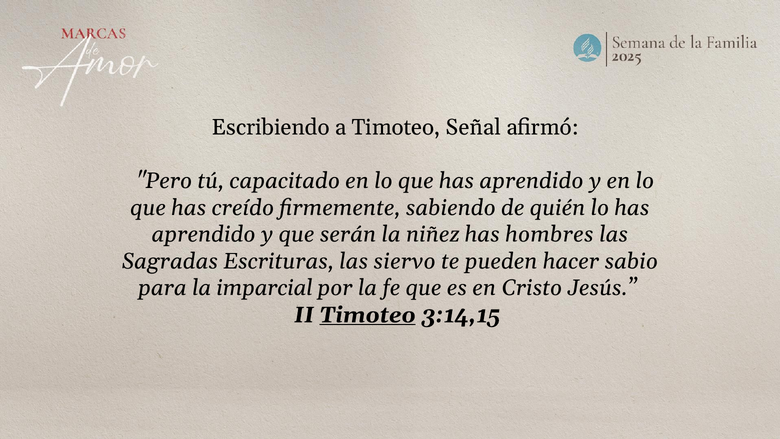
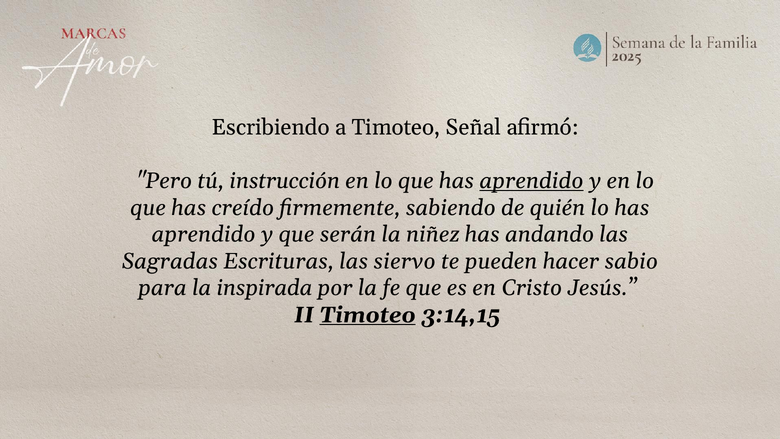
capacitado: capacitado -> instrucción (285, 181)
aprendido underline: none -> present (531, 181)
hombres: hombres -> andando (550, 234)
imparcial: imparcial -> inspirada (264, 288)
